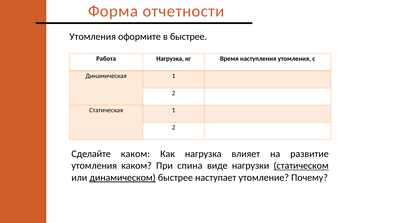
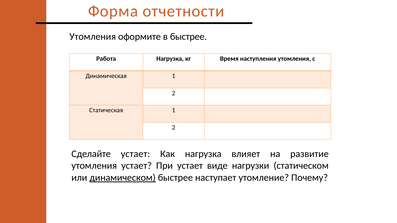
Сделайте каком: каком -> устает (135, 154)
утомления каком: каком -> устает (137, 166)
При спина: спина -> устает (190, 166)
статическом underline: present -> none (301, 166)
